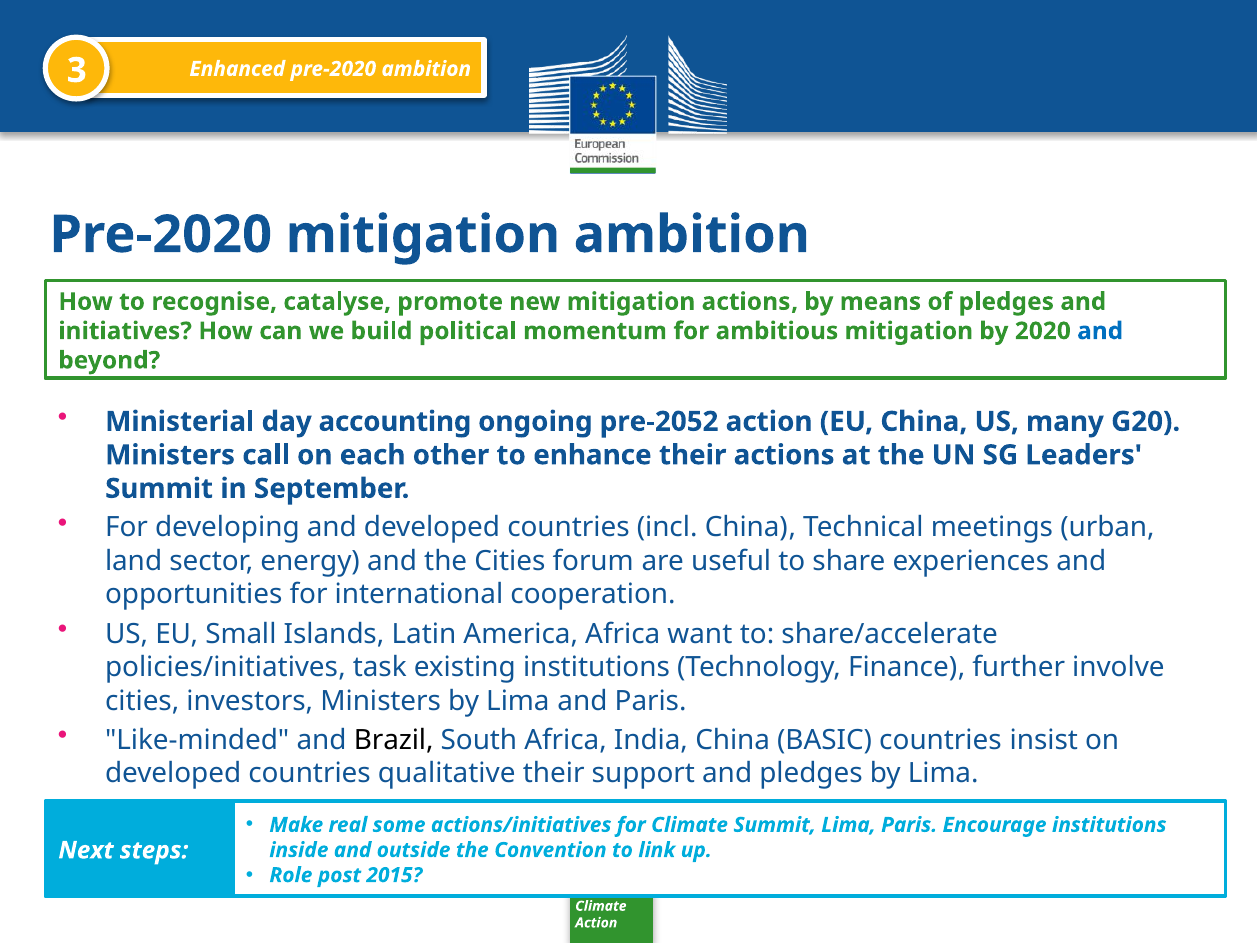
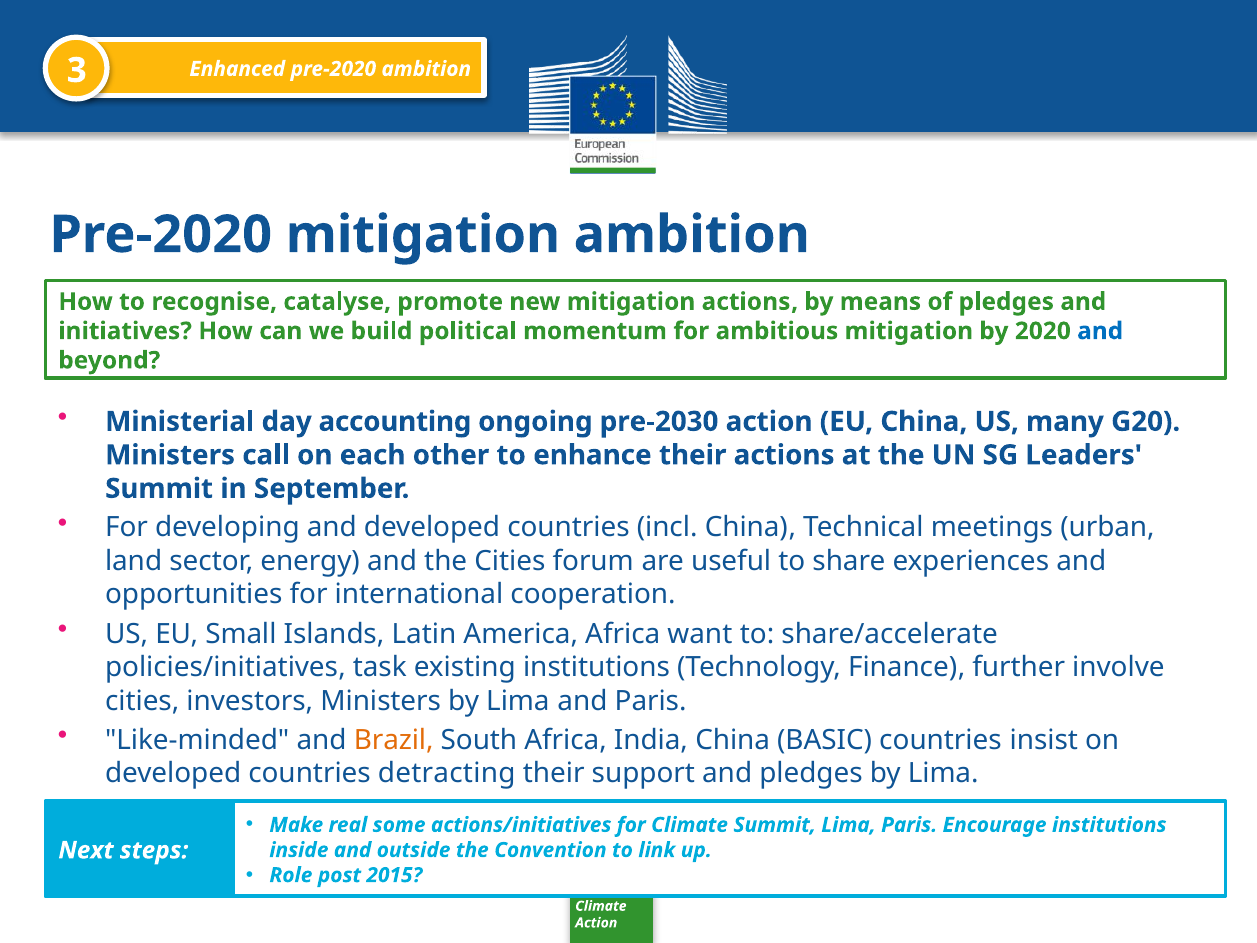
pre-2052: pre-2052 -> pre-2030 (659, 421)
Brazil colour: black -> orange (394, 740)
qualitative: qualitative -> detracting (447, 773)
